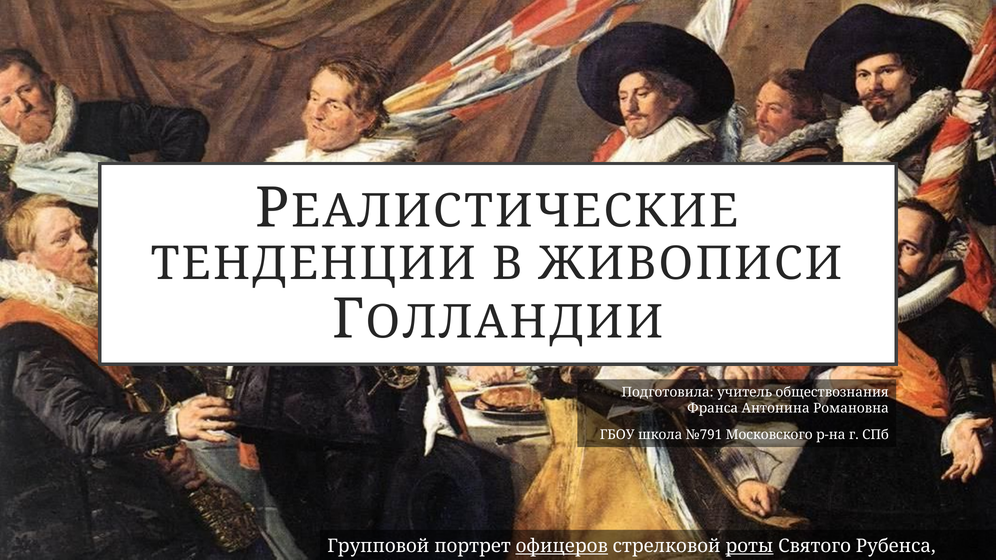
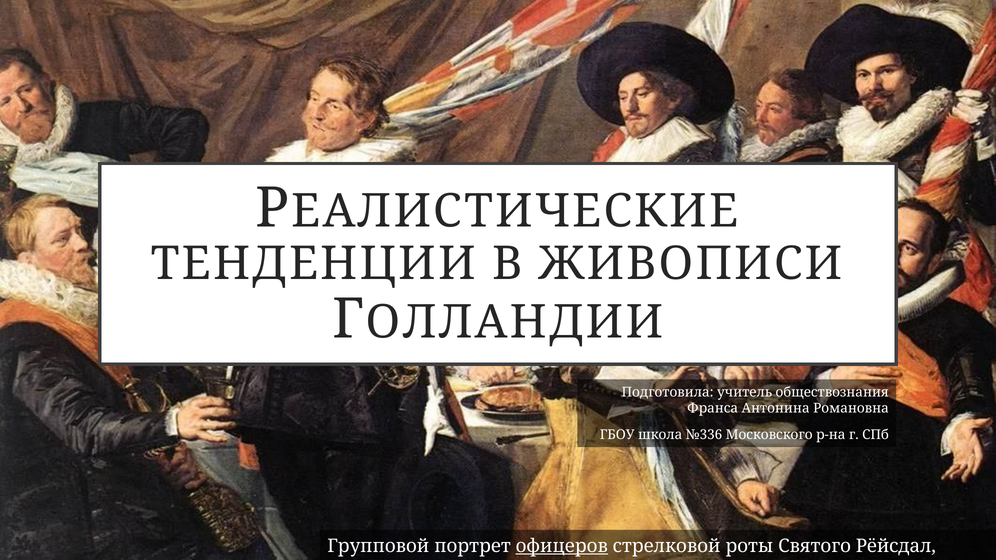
№791: №791 -> №336 (704, 435)
роты underline: present -> none (749, 546)
Рубенса: Рубенса -> Рёйсдал (896, 546)
